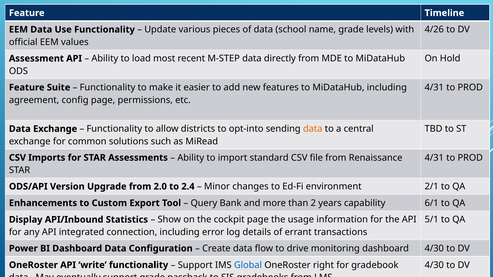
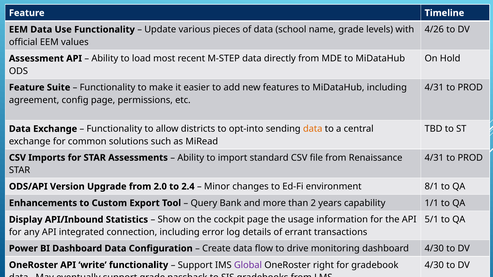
2/1: 2/1 -> 8/1 (432, 187)
6/1: 6/1 -> 1/1 (432, 203)
Global colour: blue -> purple (248, 265)
